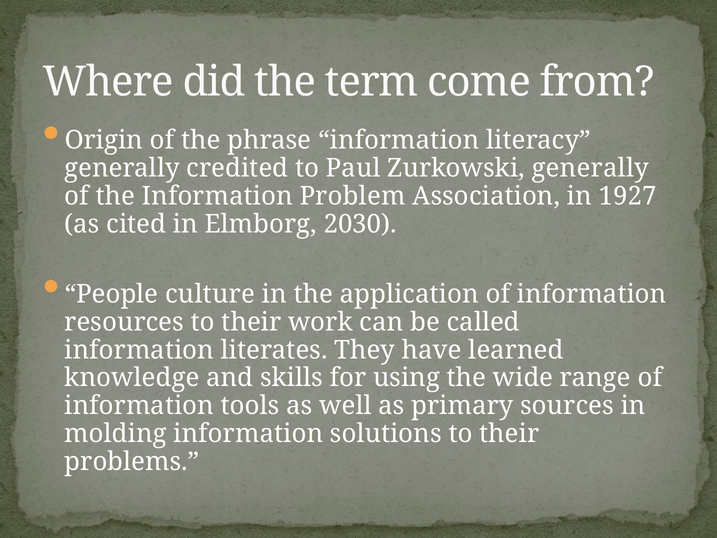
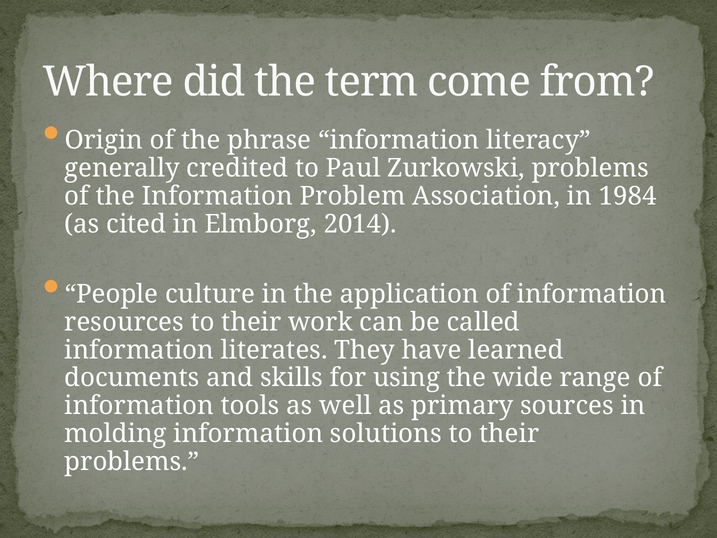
Zurkowski generally: generally -> problems (590, 168)
1927: 1927 -> 1984 (628, 196)
2030: 2030 -> 2014 (360, 224)
knowledge: knowledge -> documents (132, 378)
